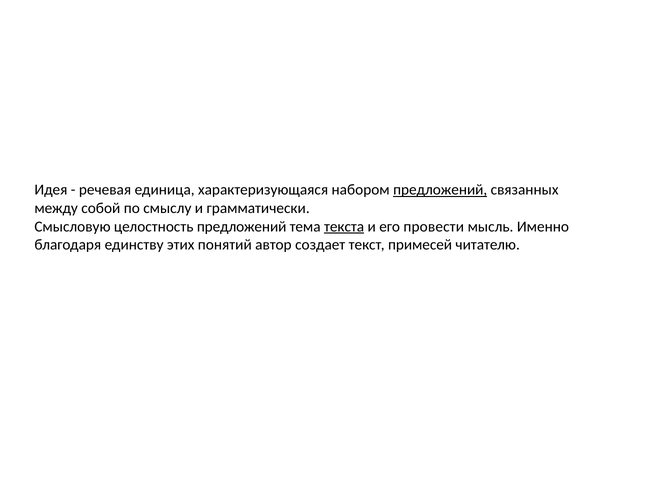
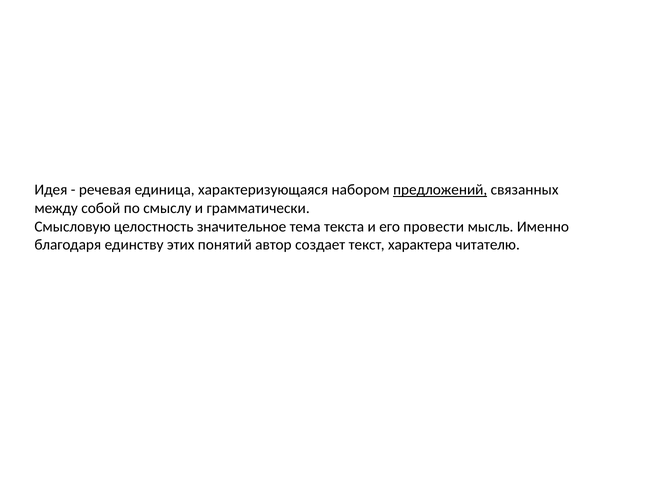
целостность предложений: предложений -> значительное (242, 227)
текста underline: present -> none (344, 227)
примесей: примесей -> характера (420, 245)
